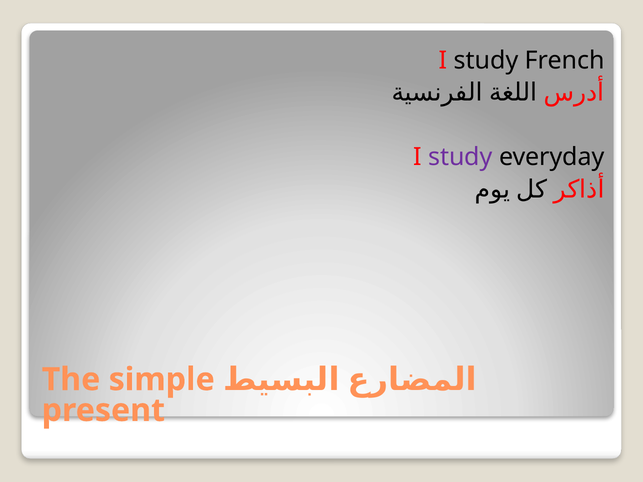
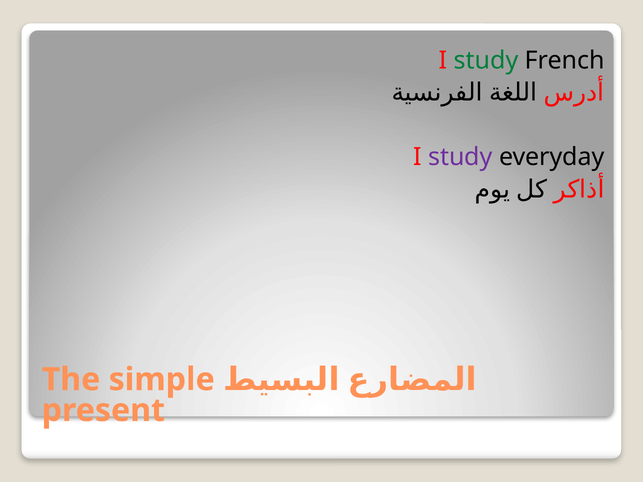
study colour: black -> green (486, 60)
